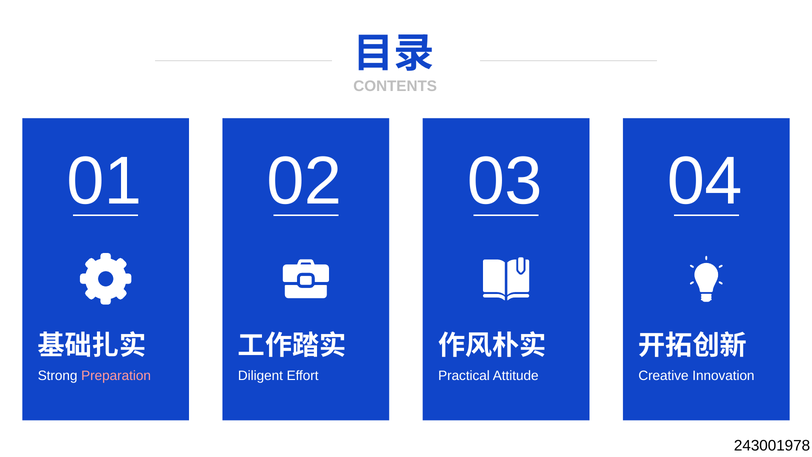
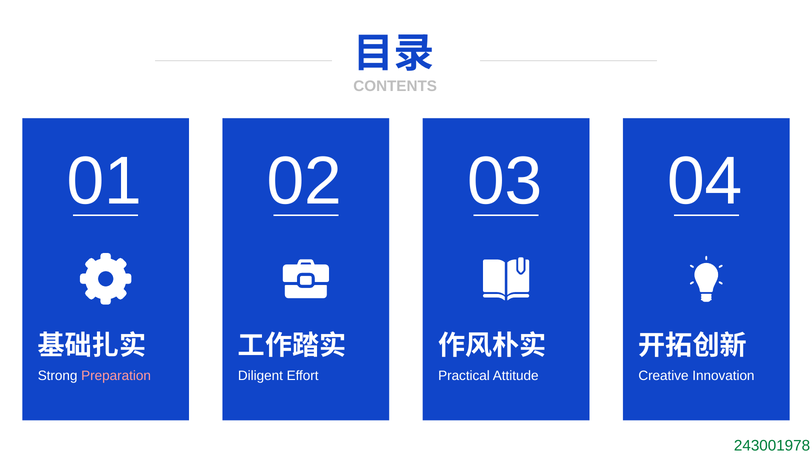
243001978 colour: black -> green (772, 445)
